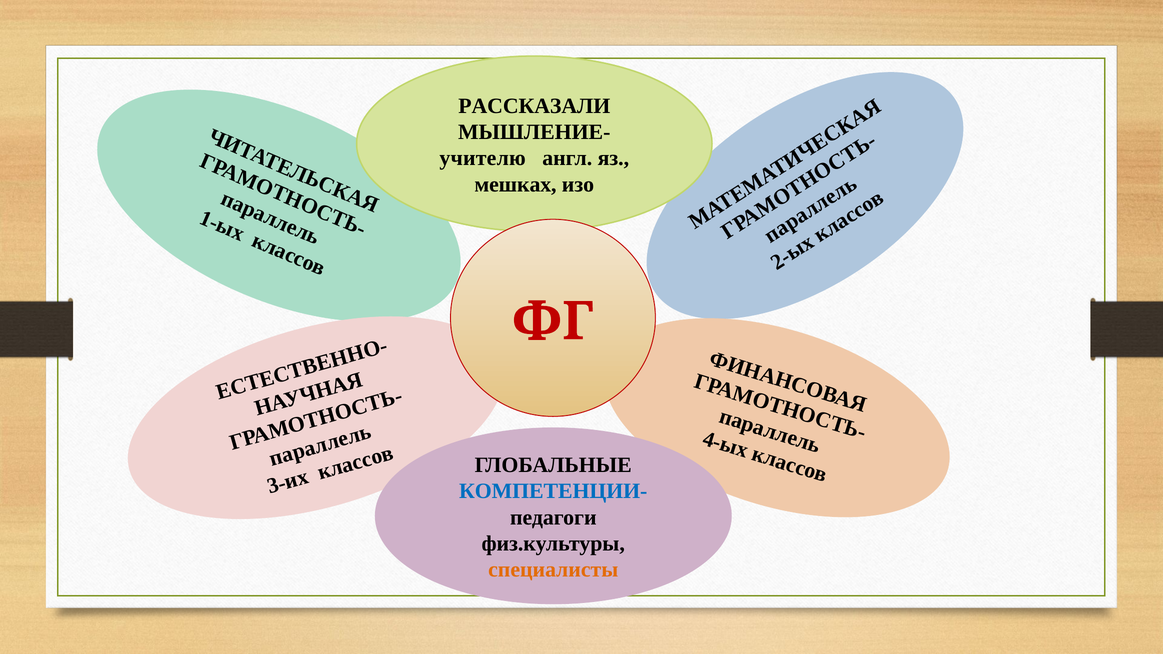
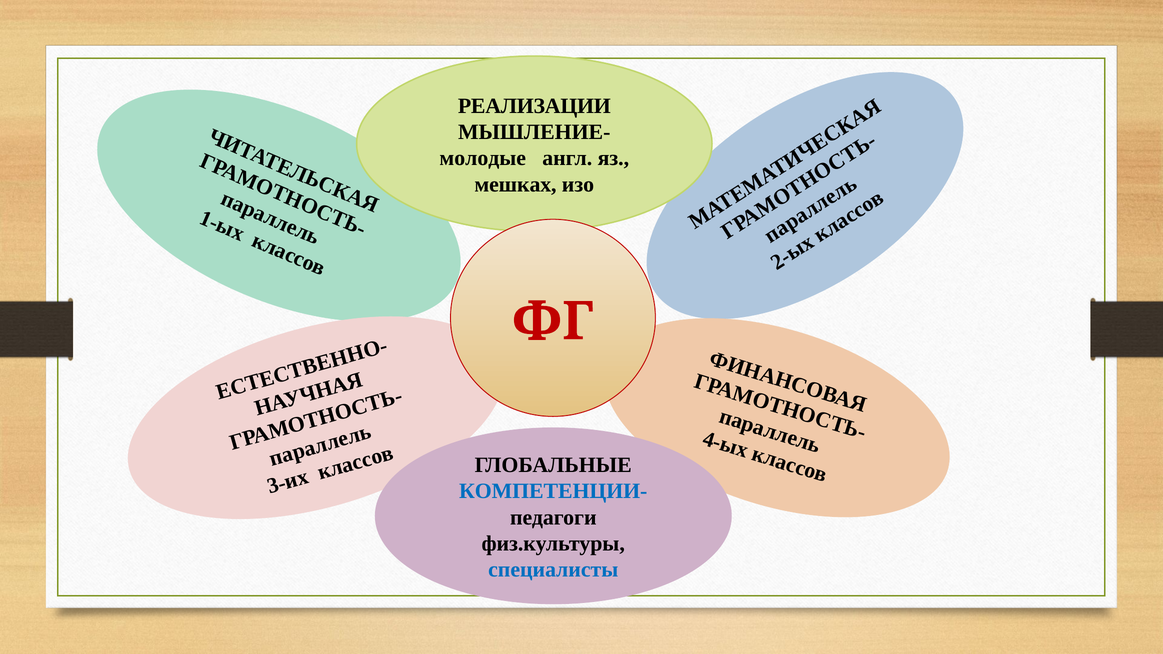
РАССКАЗАЛИ: РАССКАЗАЛИ -> РЕАЛИЗАЦИИ (534, 106)
учителю: учителю -> молодые (483, 158)
специалисты colour: orange -> blue (553, 570)
